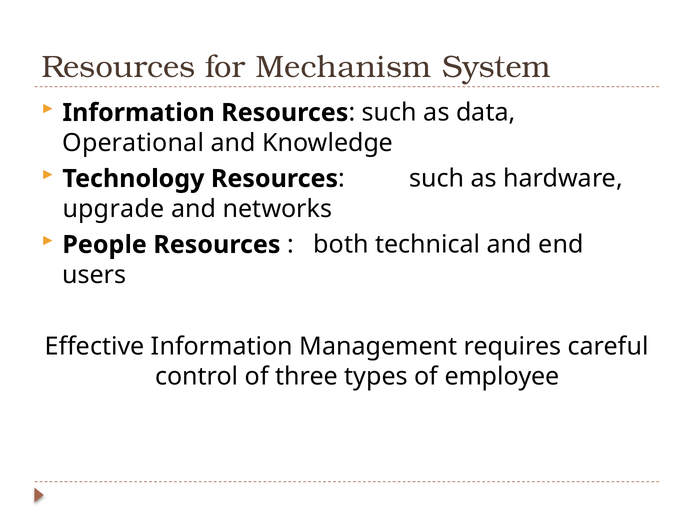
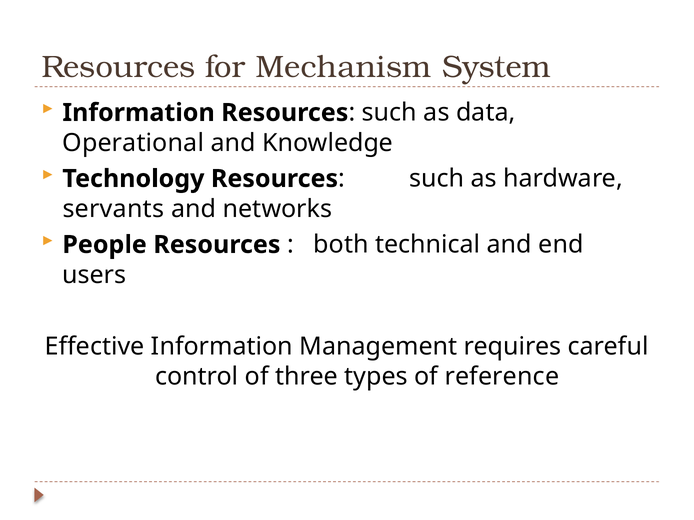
upgrade: upgrade -> servants (113, 209)
employee: employee -> reference (502, 377)
